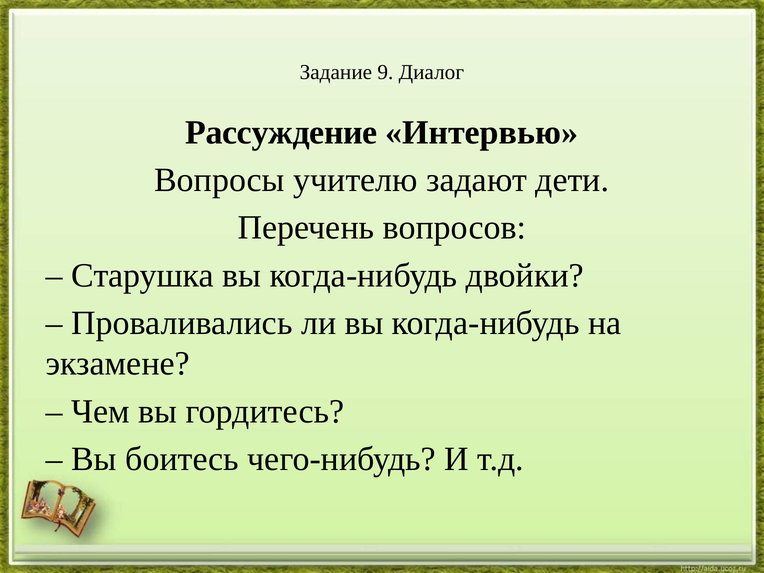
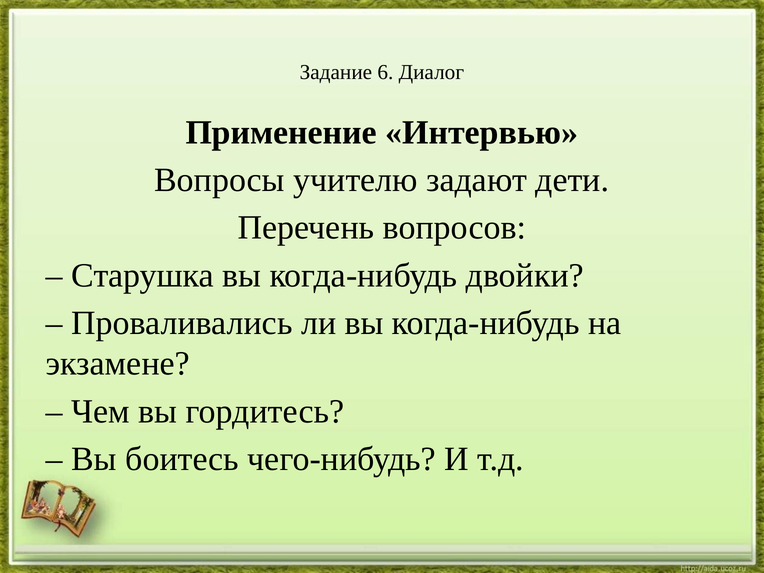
9: 9 -> 6 (385, 72)
Рассуждение: Рассуждение -> Применение (281, 133)
